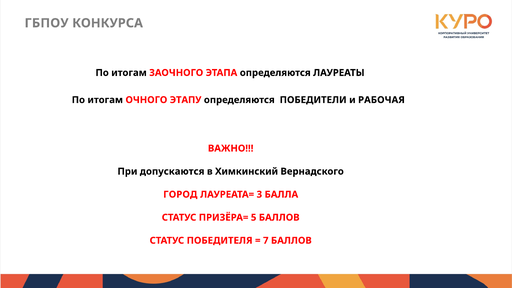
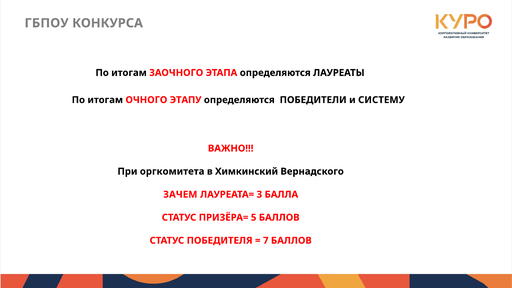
РАБОЧАЯ: РАБОЧАЯ -> СИСТЕМУ (381, 100)
допускаются: допускаются -> оргкомитета (172, 171)
ГОРОД: ГОРОД -> ЗАЧЕМ (180, 194)
